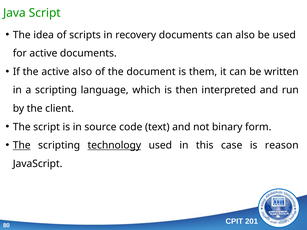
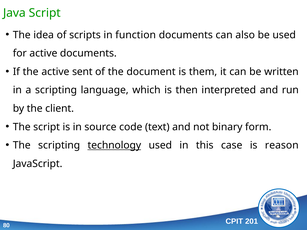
recovery: recovery -> function (136, 35)
active also: also -> sent (82, 72)
The underline: present -> none (22, 145)
